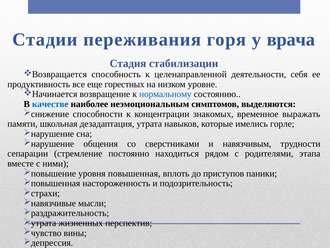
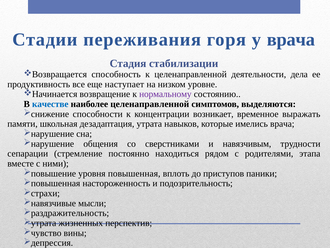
себя: себя -> дела (299, 74)
горестных: горестных -> наступает (124, 84)
нормальному colour: blue -> purple (165, 94)
наиболее неэмоциональным: неэмоциональным -> целенаправленной (150, 104)
знакомых: знакомых -> возникает (213, 114)
имелись горле: горле -> врача (282, 124)
